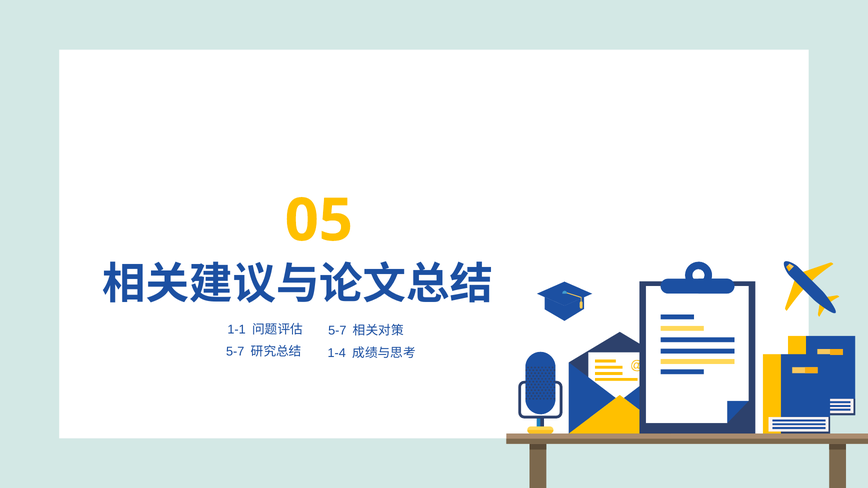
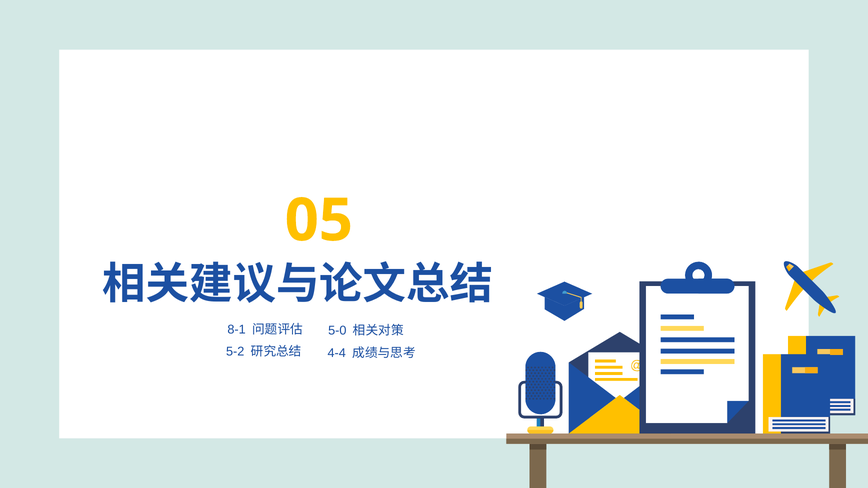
1-1: 1-1 -> 8-1 (237, 330)
5-7: 5-7 -> 5-0 (337, 331)
5-7: 5-7 -> 5-2 (235, 352)
1-4: 1-4 -> 4-4 (337, 353)
